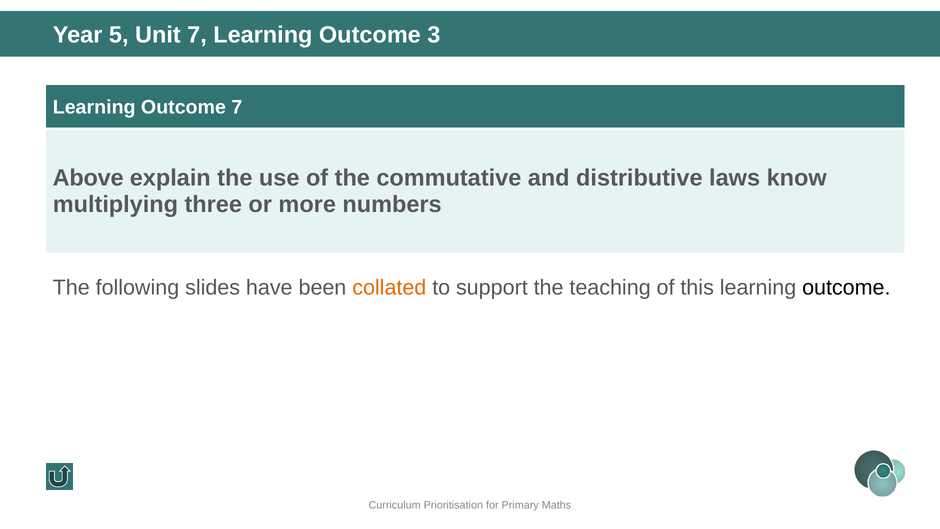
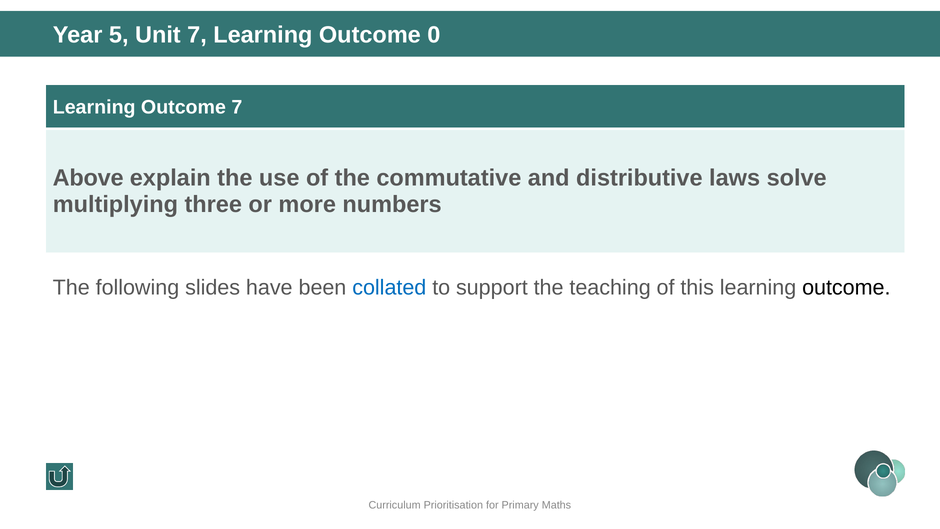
3: 3 -> 0 (434, 35)
know: know -> solve (797, 178)
collated colour: orange -> blue (389, 287)
